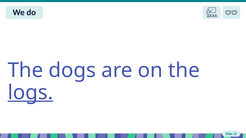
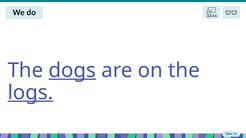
dogs underline: none -> present (72, 71)
